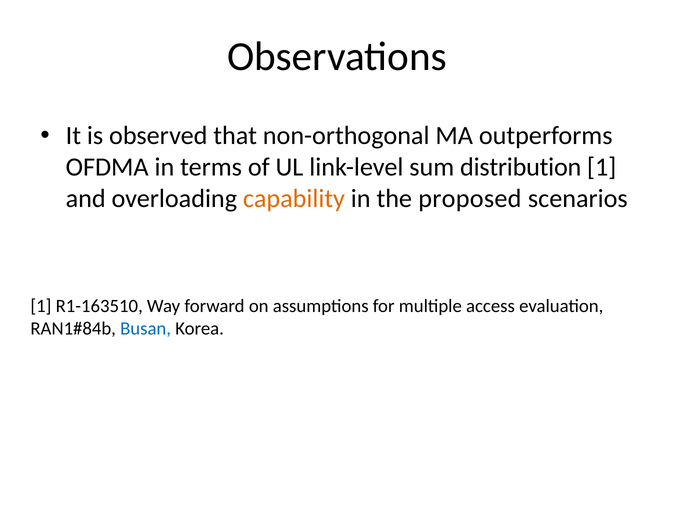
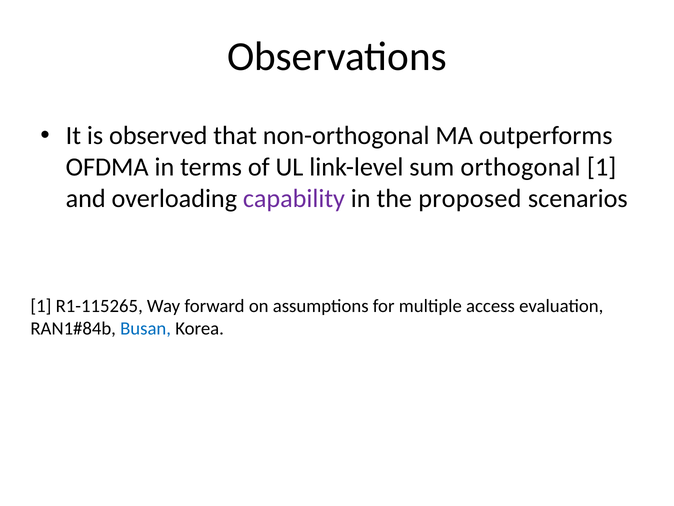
distribution: distribution -> orthogonal (520, 167)
capability colour: orange -> purple (294, 199)
R1-163510: R1-163510 -> R1-115265 (99, 306)
